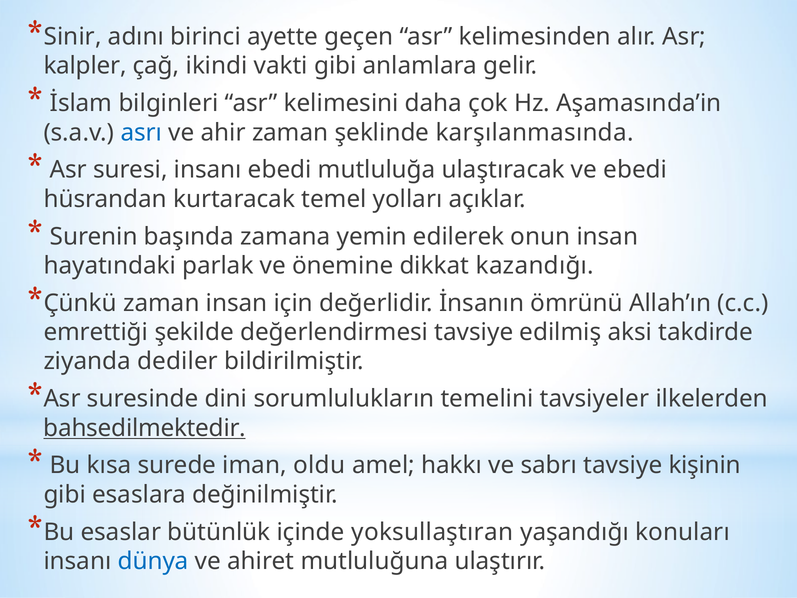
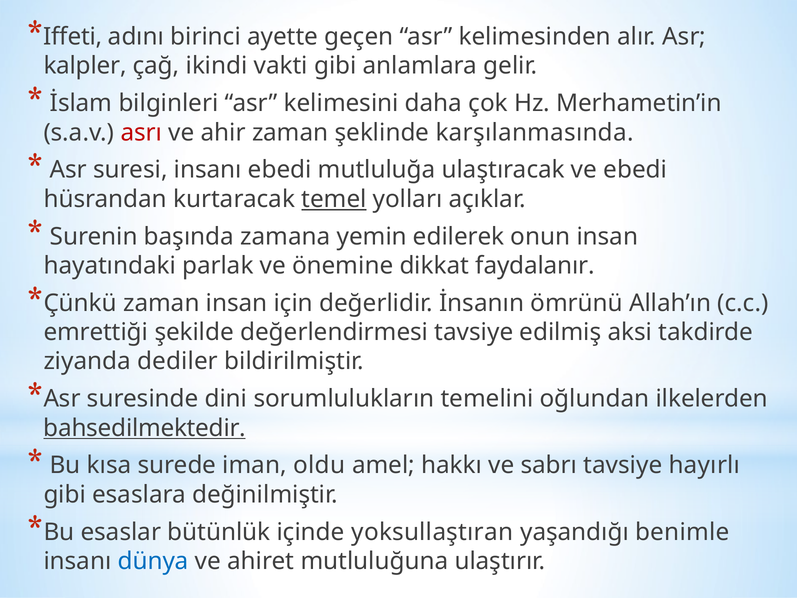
Sinir: Sinir -> Iffeti (73, 37)
Aşamasında’in: Aşamasında’in -> Merhametin’in (639, 103)
asrı colour: blue -> red (141, 132)
temel underline: none -> present (334, 199)
kazandığı: kazandığı -> faydalanır (535, 266)
tavsiyeler: tavsiyeler -> oğlundan (594, 399)
kişinin: kişinin -> hayırlı (704, 465)
konuları: konuları -> benimle (682, 532)
